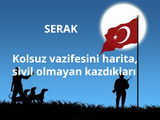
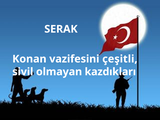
Kolsuz: Kolsuz -> Konan (29, 59)
harita: harita -> çeşitli (120, 59)
